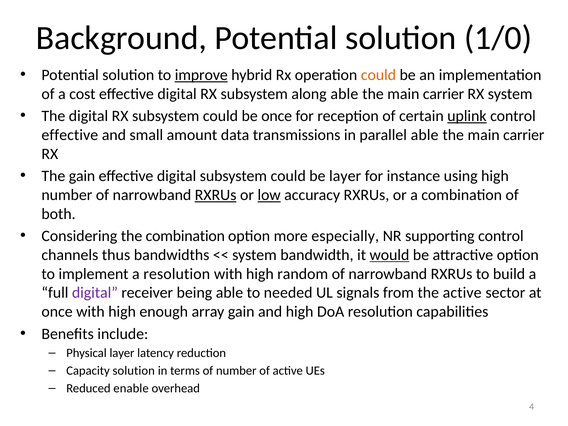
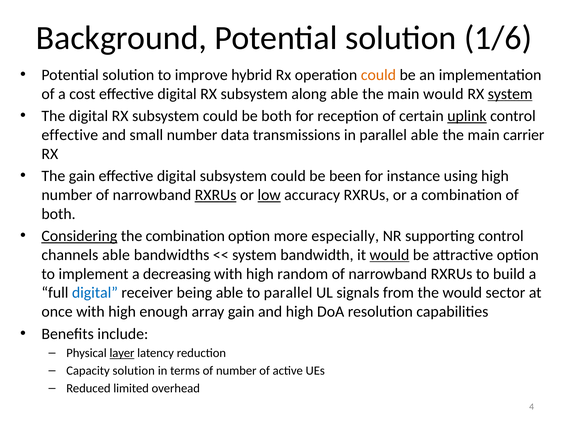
1/0: 1/0 -> 1/6 (498, 38)
improve underline: present -> none (201, 75)
carrier: carrier -> would (443, 94)
system underline: none -> present (510, 94)
be once: once -> both (277, 116)
small amount: amount -> number (192, 135)
be layer: layer -> been (345, 176)
Considering underline: none -> present (79, 236)
channels thus: thus -> able (116, 255)
a resolution: resolution -> decreasing (177, 274)
digital colour: purple -> blue (95, 293)
to needed: needed -> parallel (288, 293)
the active: active -> would (462, 293)
layer underline: none -> present (122, 353)
enable: enable -> limited (131, 388)
